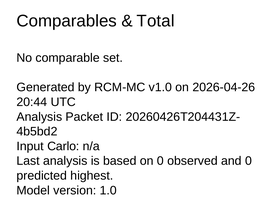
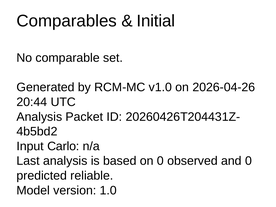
Total: Total -> Initial (156, 21)
highest: highest -> reliable (92, 176)
